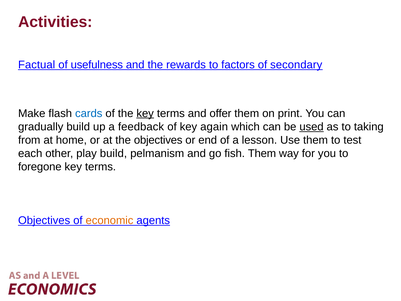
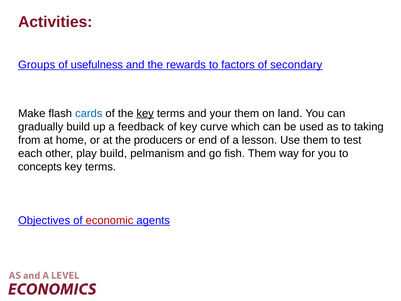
Factual: Factual -> Groups (37, 65)
offer: offer -> your (220, 113)
print: print -> land (290, 113)
again: again -> curve (214, 127)
used underline: present -> none (311, 127)
the objectives: objectives -> producers (158, 140)
foregone: foregone -> concepts (40, 167)
economic colour: orange -> red (109, 220)
